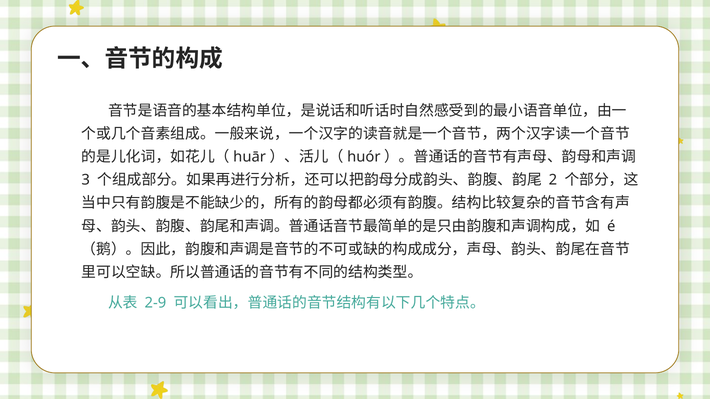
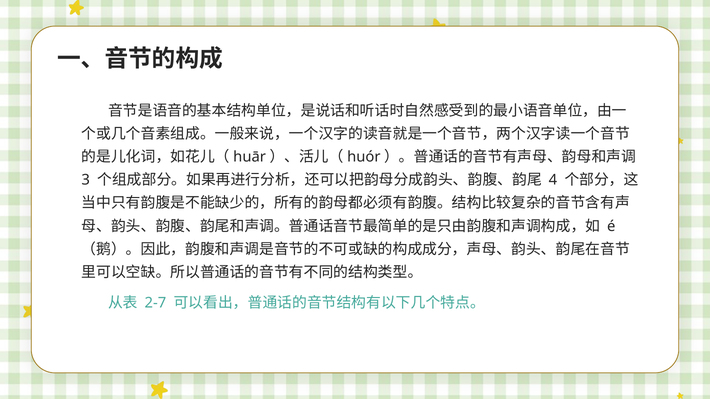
2: 2 -> 4 (553, 180)
2-9: 2-9 -> 2-7 (155, 303)
